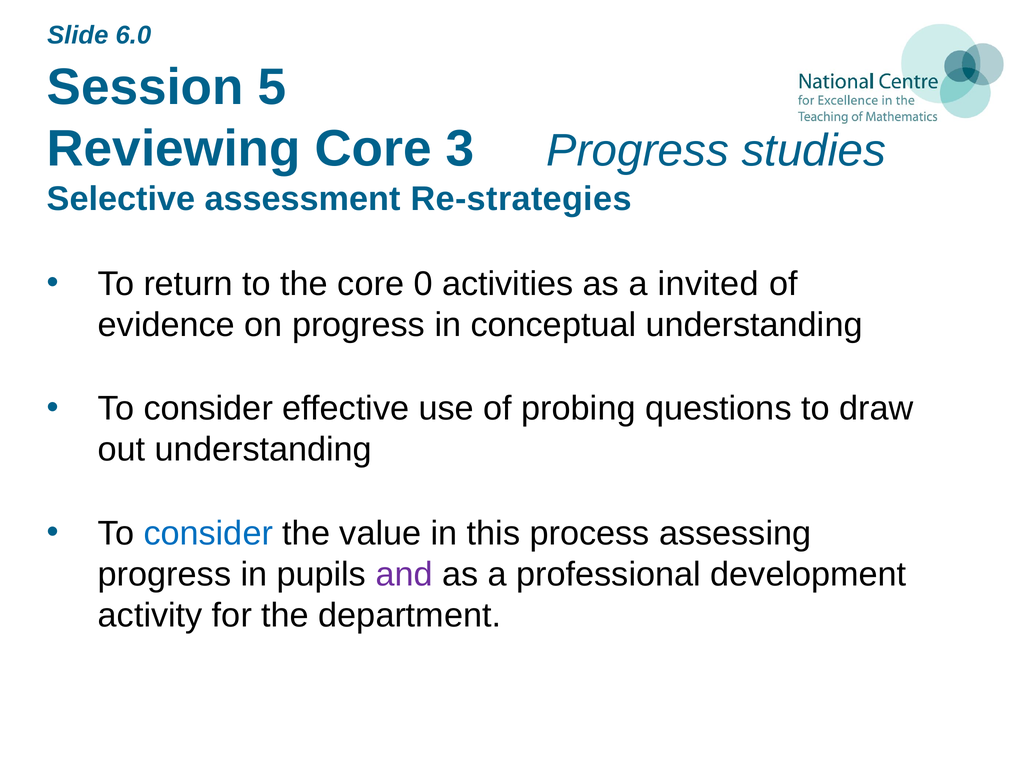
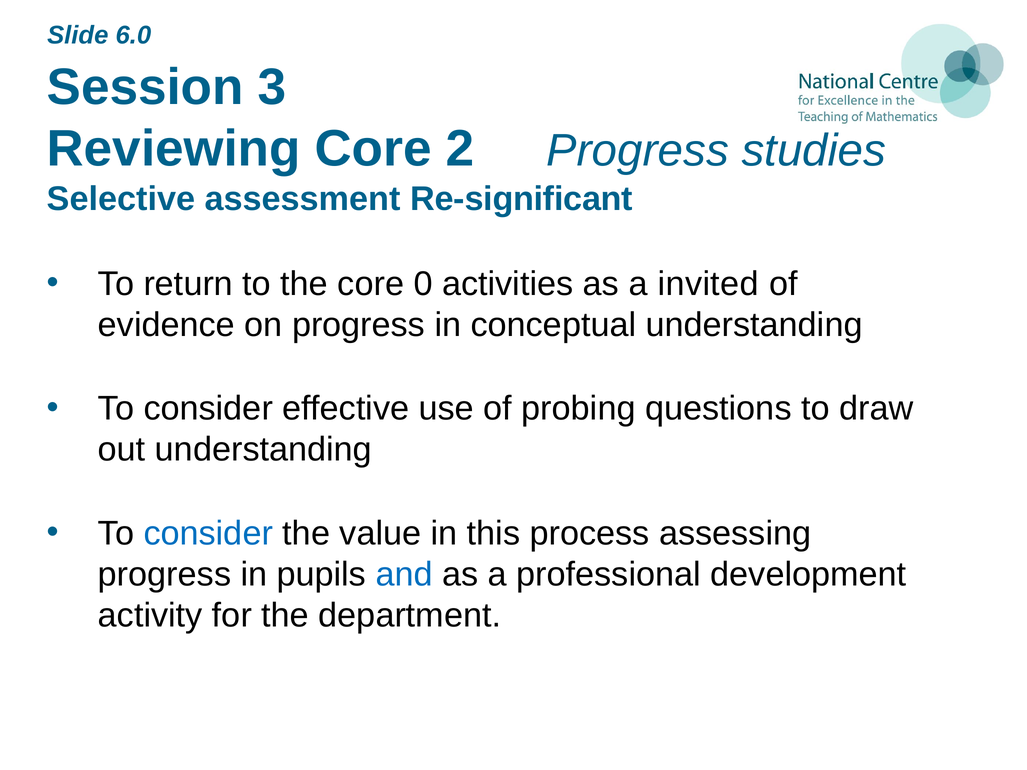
5: 5 -> 3 (272, 87)
3: 3 -> 2 (460, 149)
Re-strategies: Re-strategies -> Re-significant (522, 199)
and colour: purple -> blue (404, 575)
